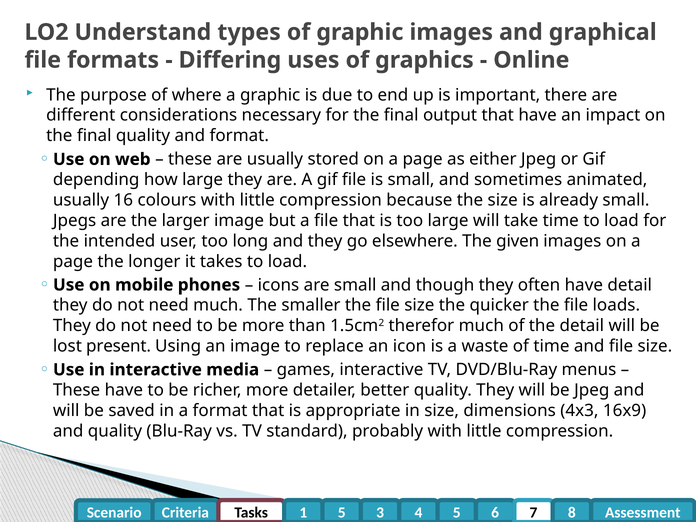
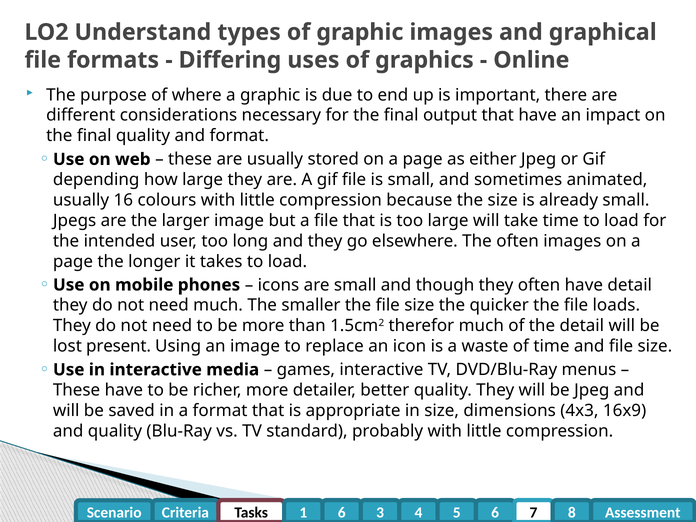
The given: given -> often (518, 241)
1 5: 5 -> 6 (342, 513)
